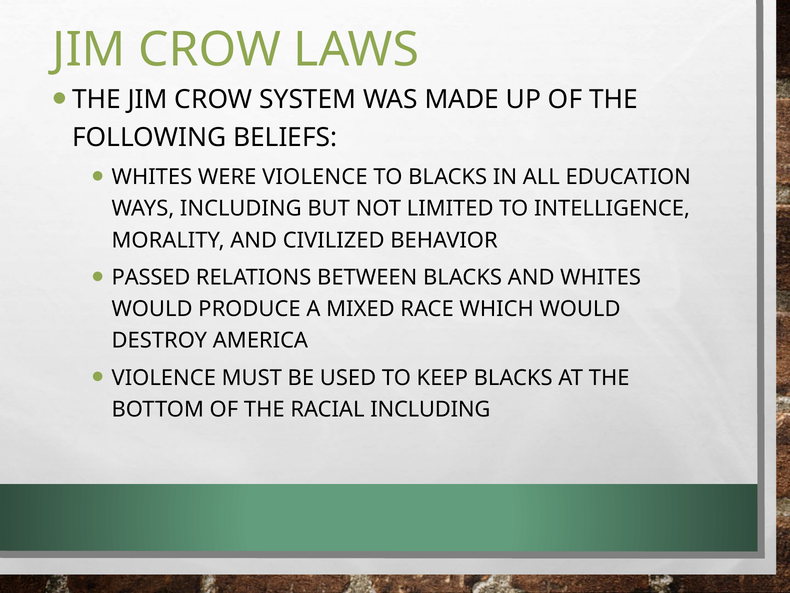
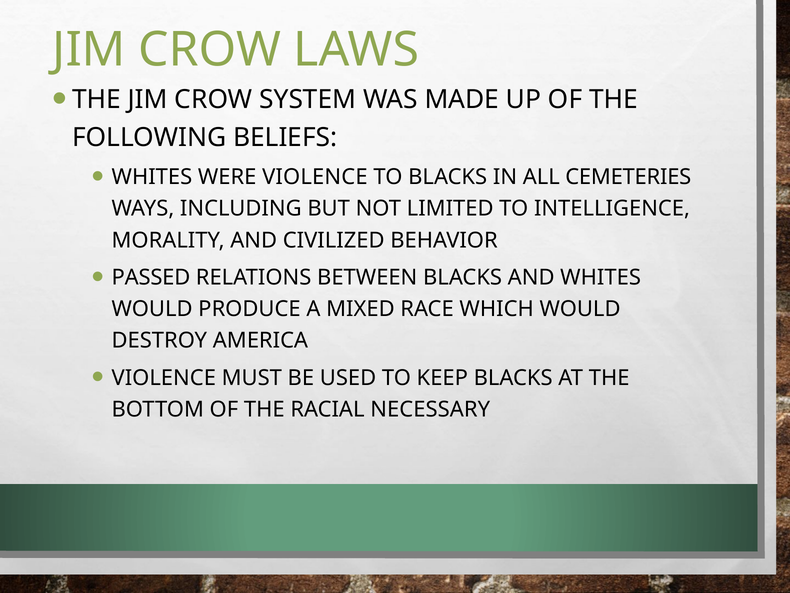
EDUCATION: EDUCATION -> CEMETERIES (628, 177)
RACIAL INCLUDING: INCLUDING -> NECESSARY (430, 409)
